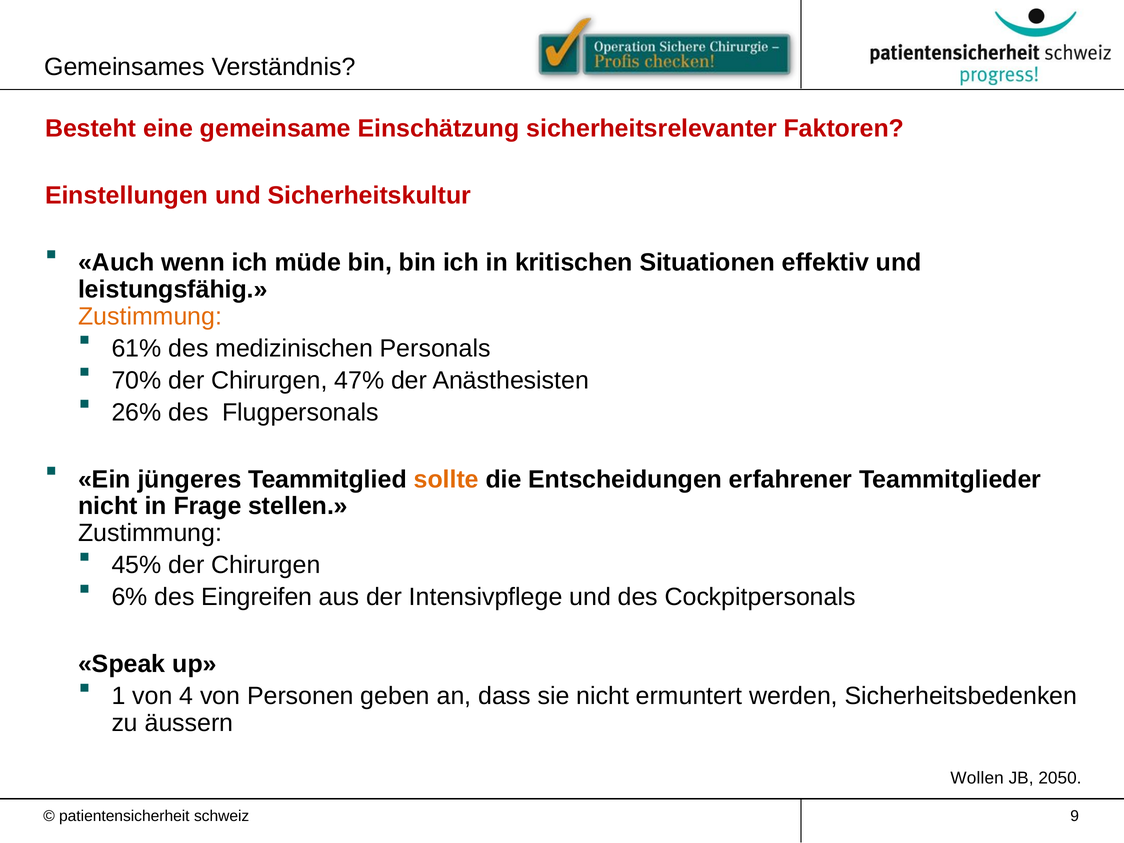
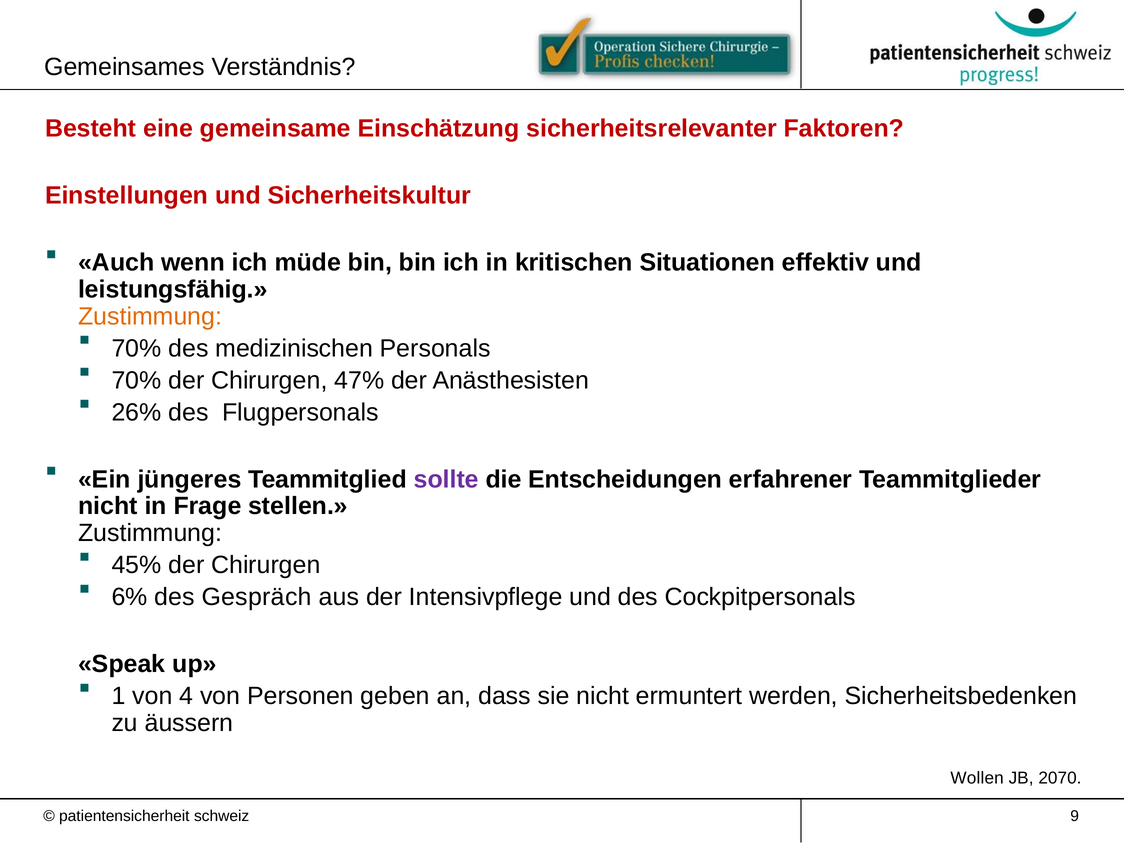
61%: 61% -> 70% (137, 348)
sollte colour: orange -> purple (446, 479)
Eingreifen: Eingreifen -> Gespräch (257, 597)
2050: 2050 -> 2070 (1060, 778)
